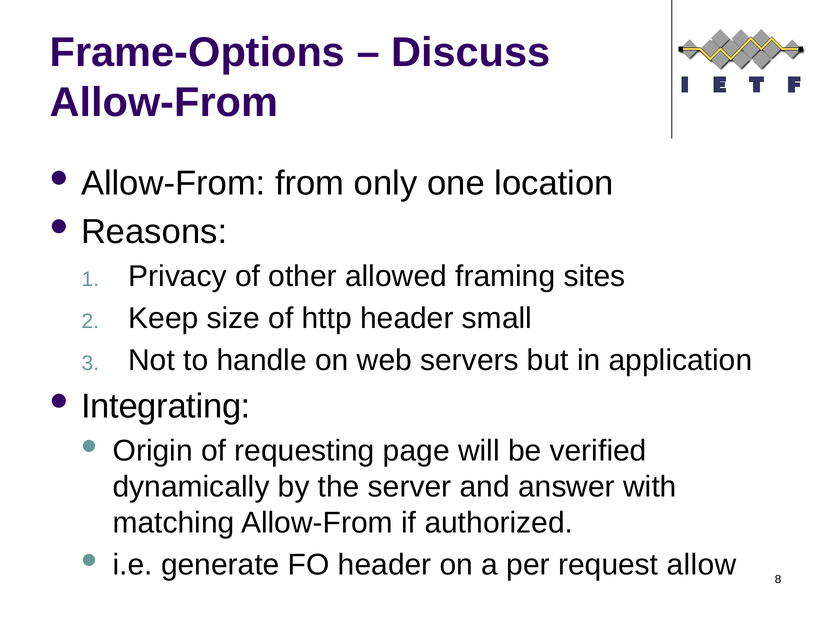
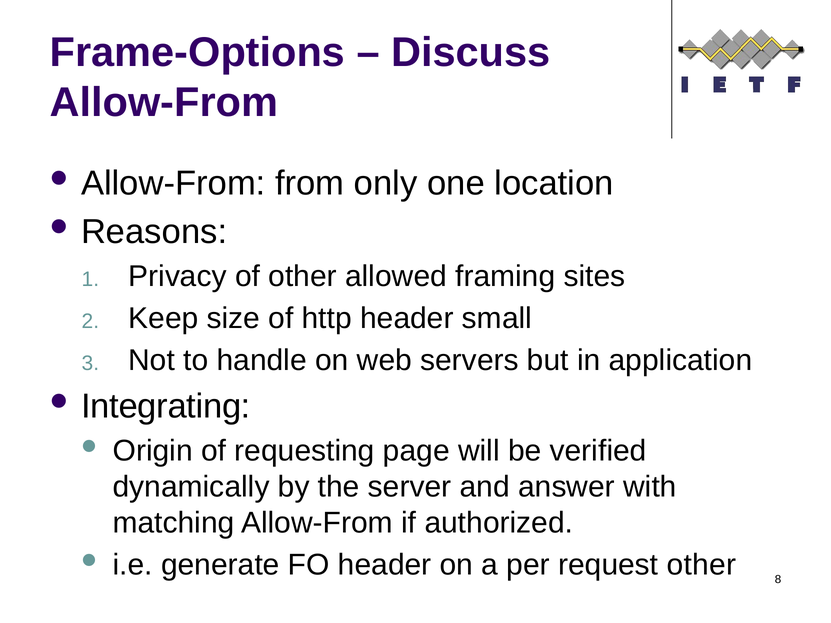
request allow: allow -> other (701, 565)
